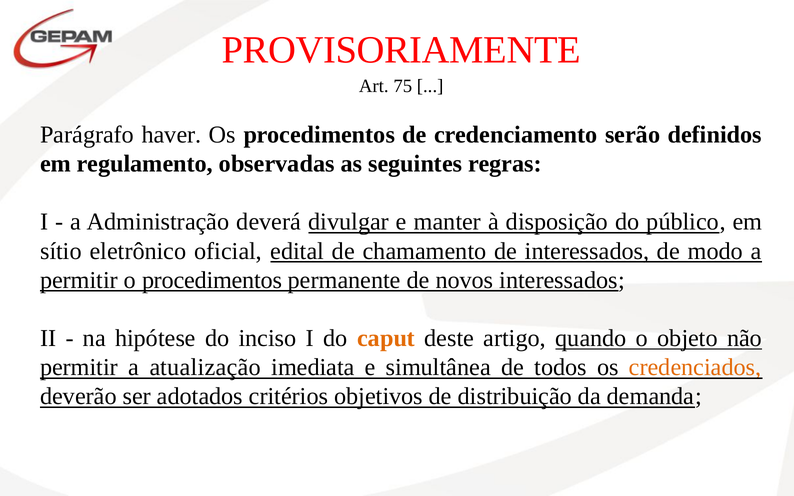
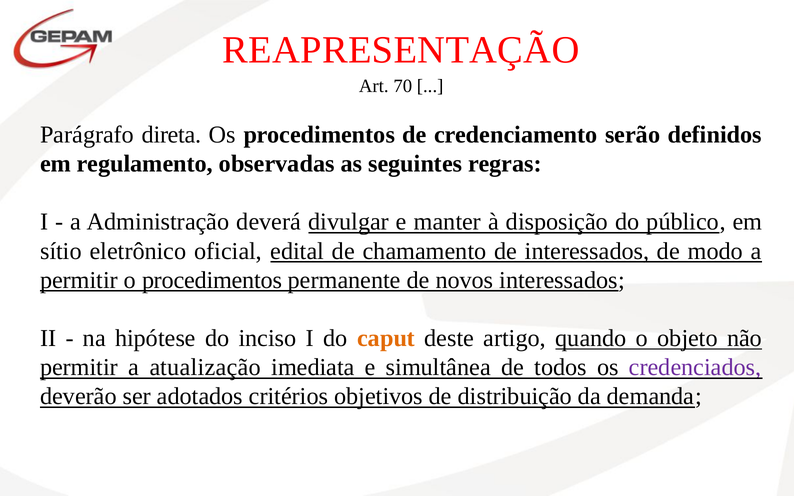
PROVISORIAMENTE: PROVISORIAMENTE -> REAPRESENTAÇÃO (401, 50)
75: 75 -> 70 (403, 86)
haver: haver -> direta (172, 135)
credenciados colour: orange -> purple (695, 368)
